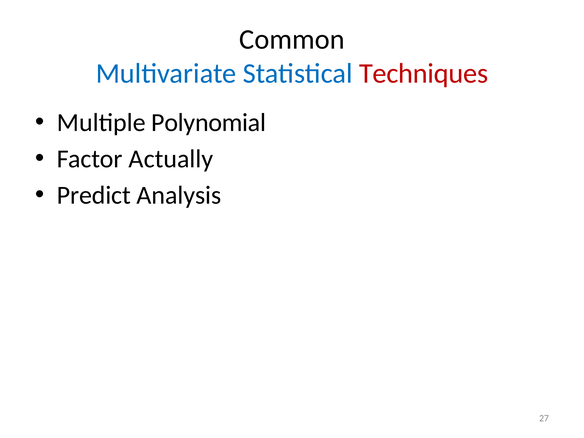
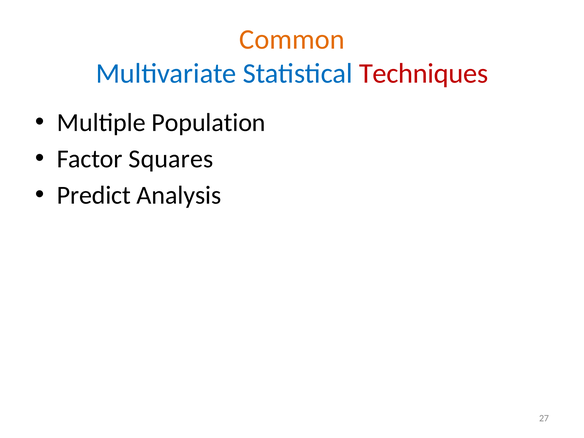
Common colour: black -> orange (292, 39)
Polynomial: Polynomial -> Population (209, 123)
Actually: Actually -> Squares (171, 159)
